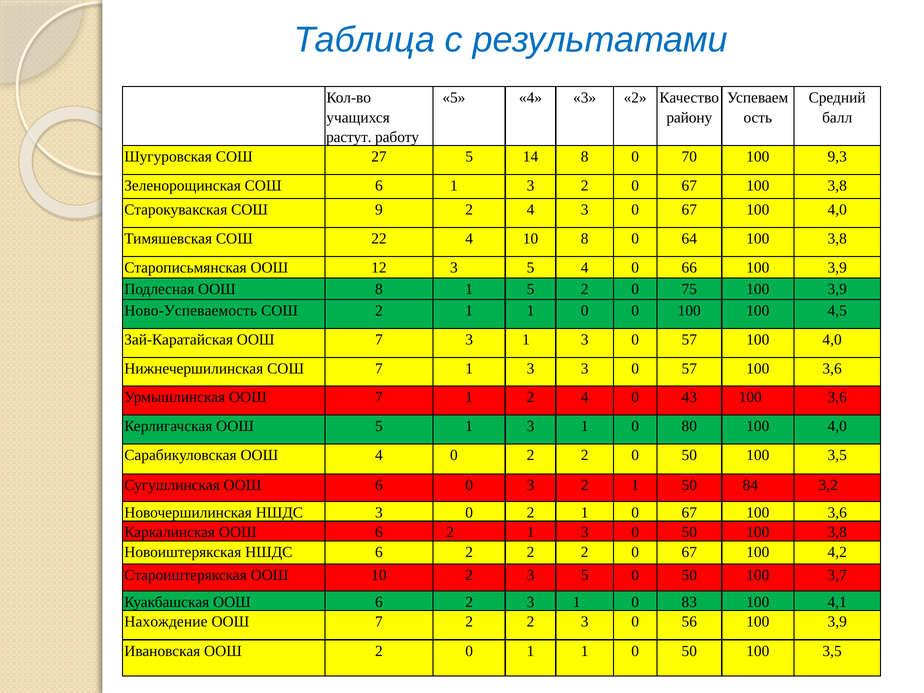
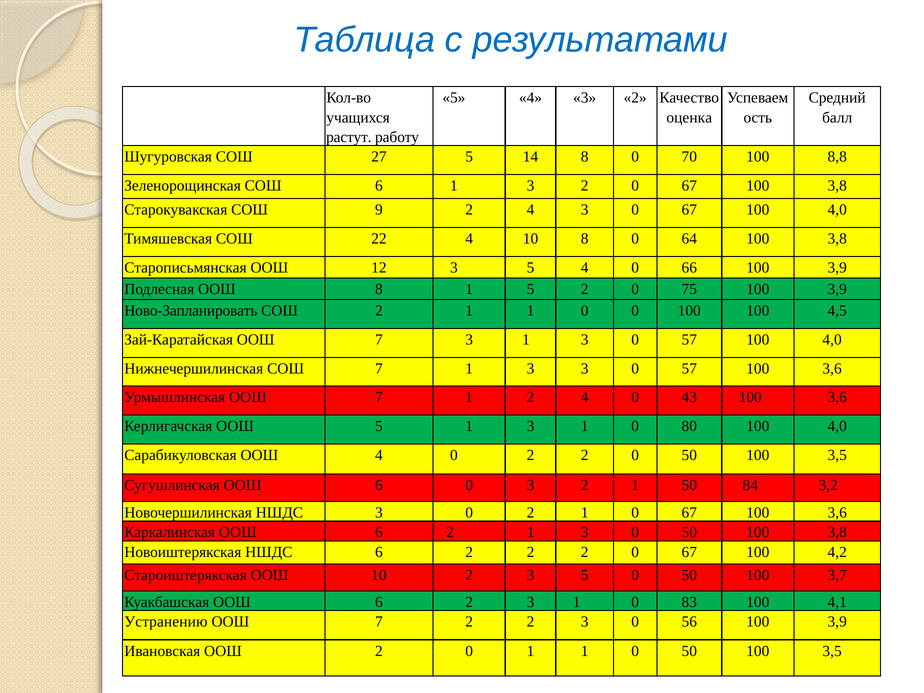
району: району -> оценка (689, 117)
9,3: 9,3 -> 8,8 (837, 157)
Ново-Успеваемость: Ново-Успеваемость -> Ново-Запланировать (191, 311)
Нахождение: Нахождение -> Устранению (166, 622)
